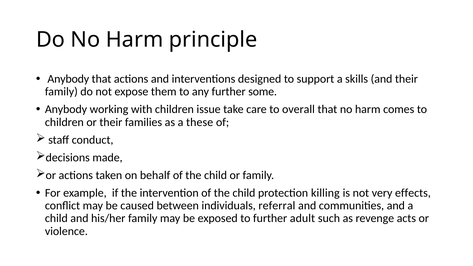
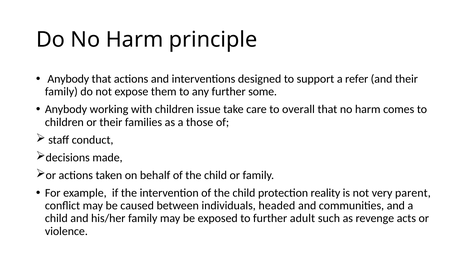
skills: skills -> refer (357, 79)
these: these -> those (200, 122)
killing: killing -> reality (325, 193)
effects: effects -> parent (413, 193)
referral: referral -> headed (277, 206)
